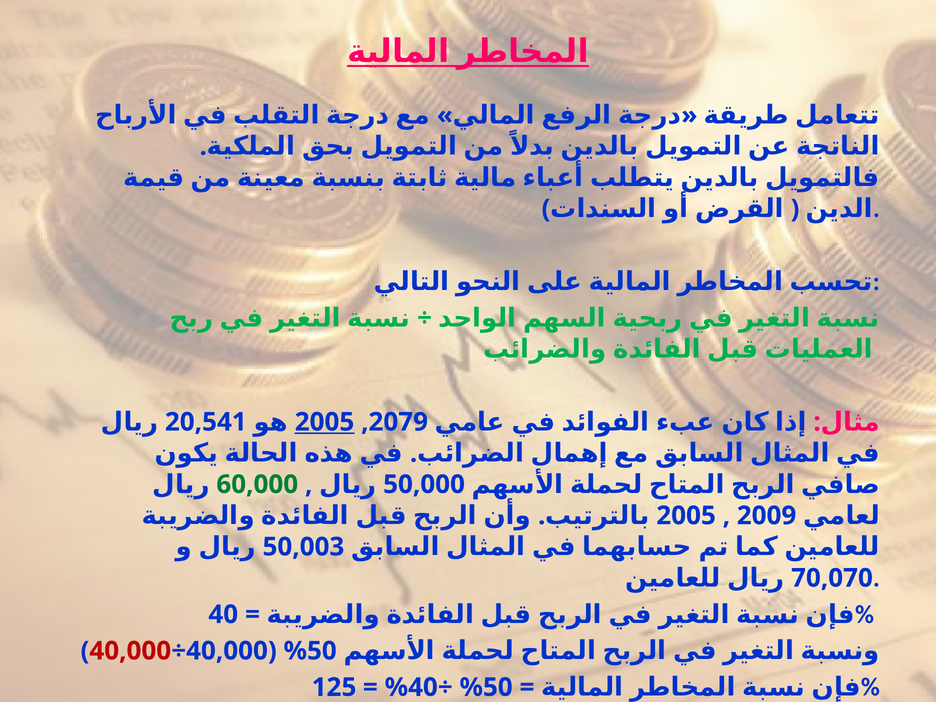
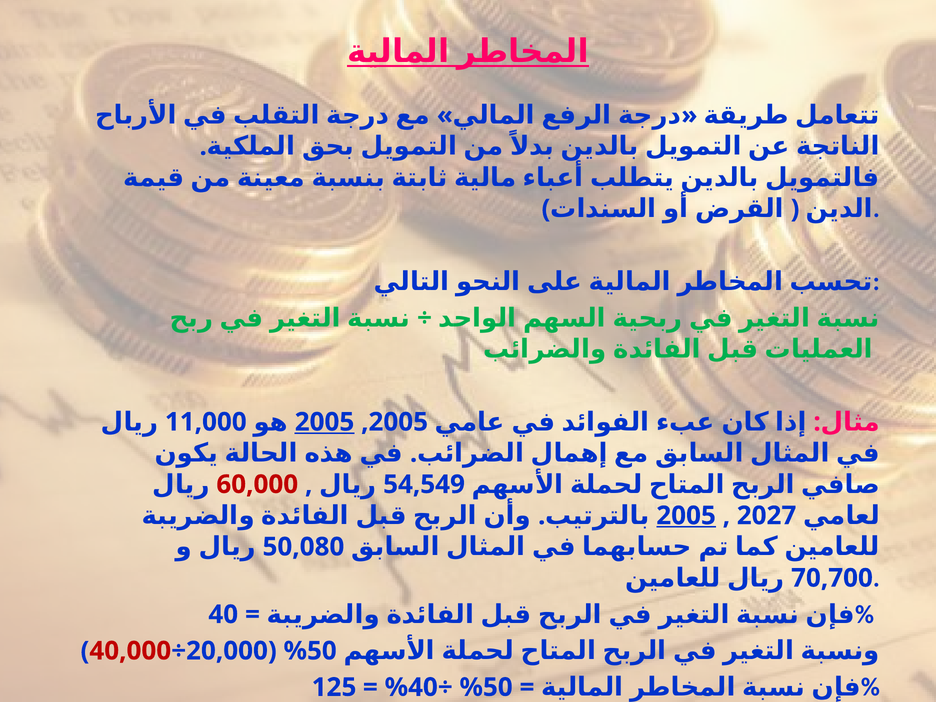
20,541: 20,541 -> 11,000 (206, 422)
2079: 2079 -> 2005 (398, 422)
60,000 colour: green -> red (257, 484)
50,000: 50,000 -> 54,549 (424, 484)
2005 underline: none -> present (686, 516)
2009: 2009 -> 2027 (767, 516)
50,003: 50,003 -> 50,080 (303, 547)
70,070: 70,070 -> 70,700 (832, 578)
40,000: 40,000 -> 20,000 (227, 651)
